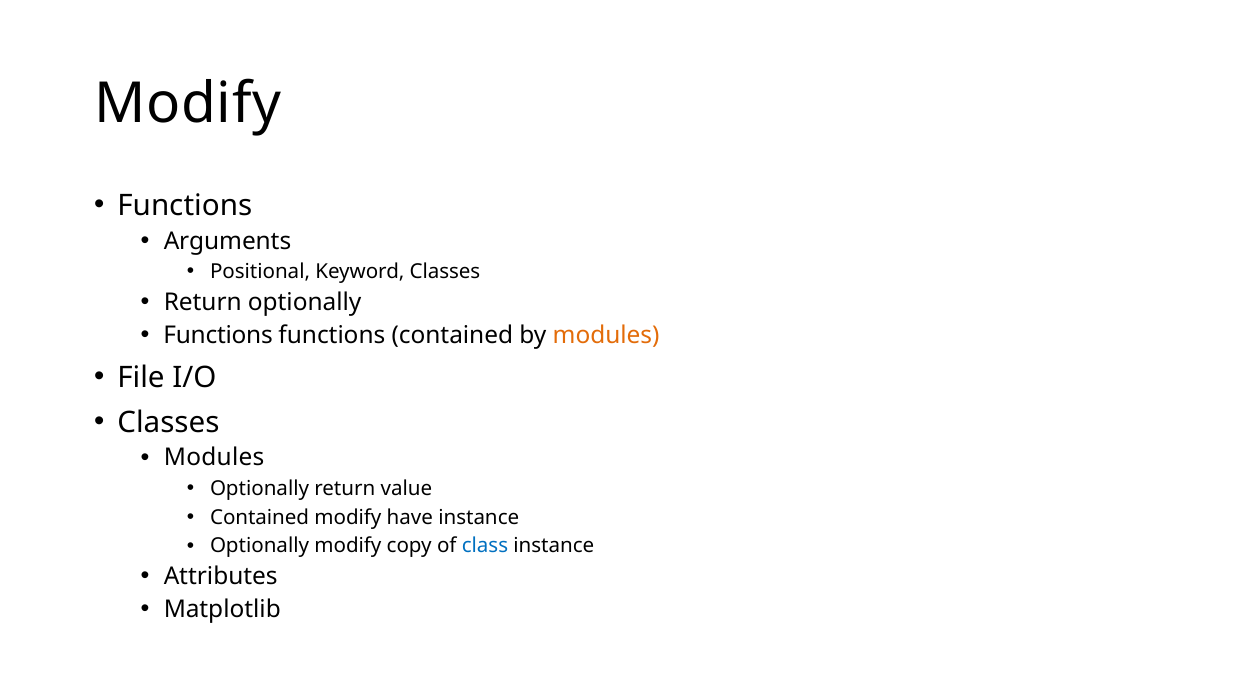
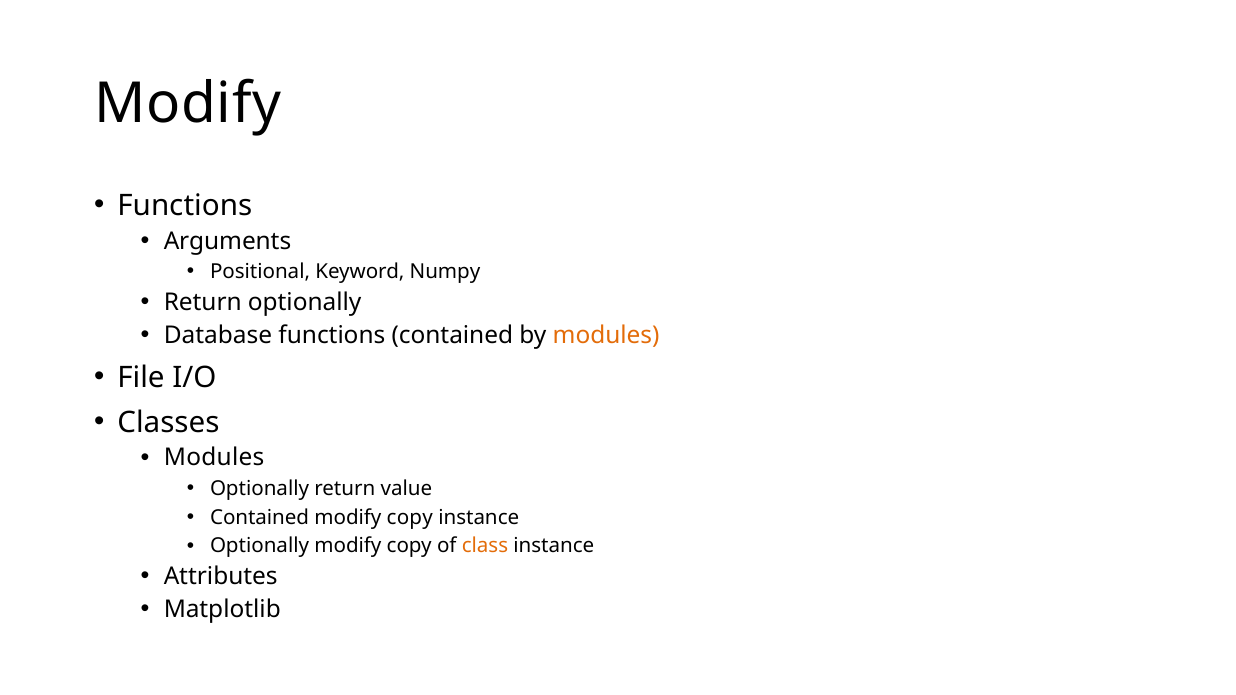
Keyword Classes: Classes -> Numpy (445, 272)
Functions: Functions -> Database (218, 336)
have: have -> copy (410, 517)
class colour: blue -> orange (485, 546)
